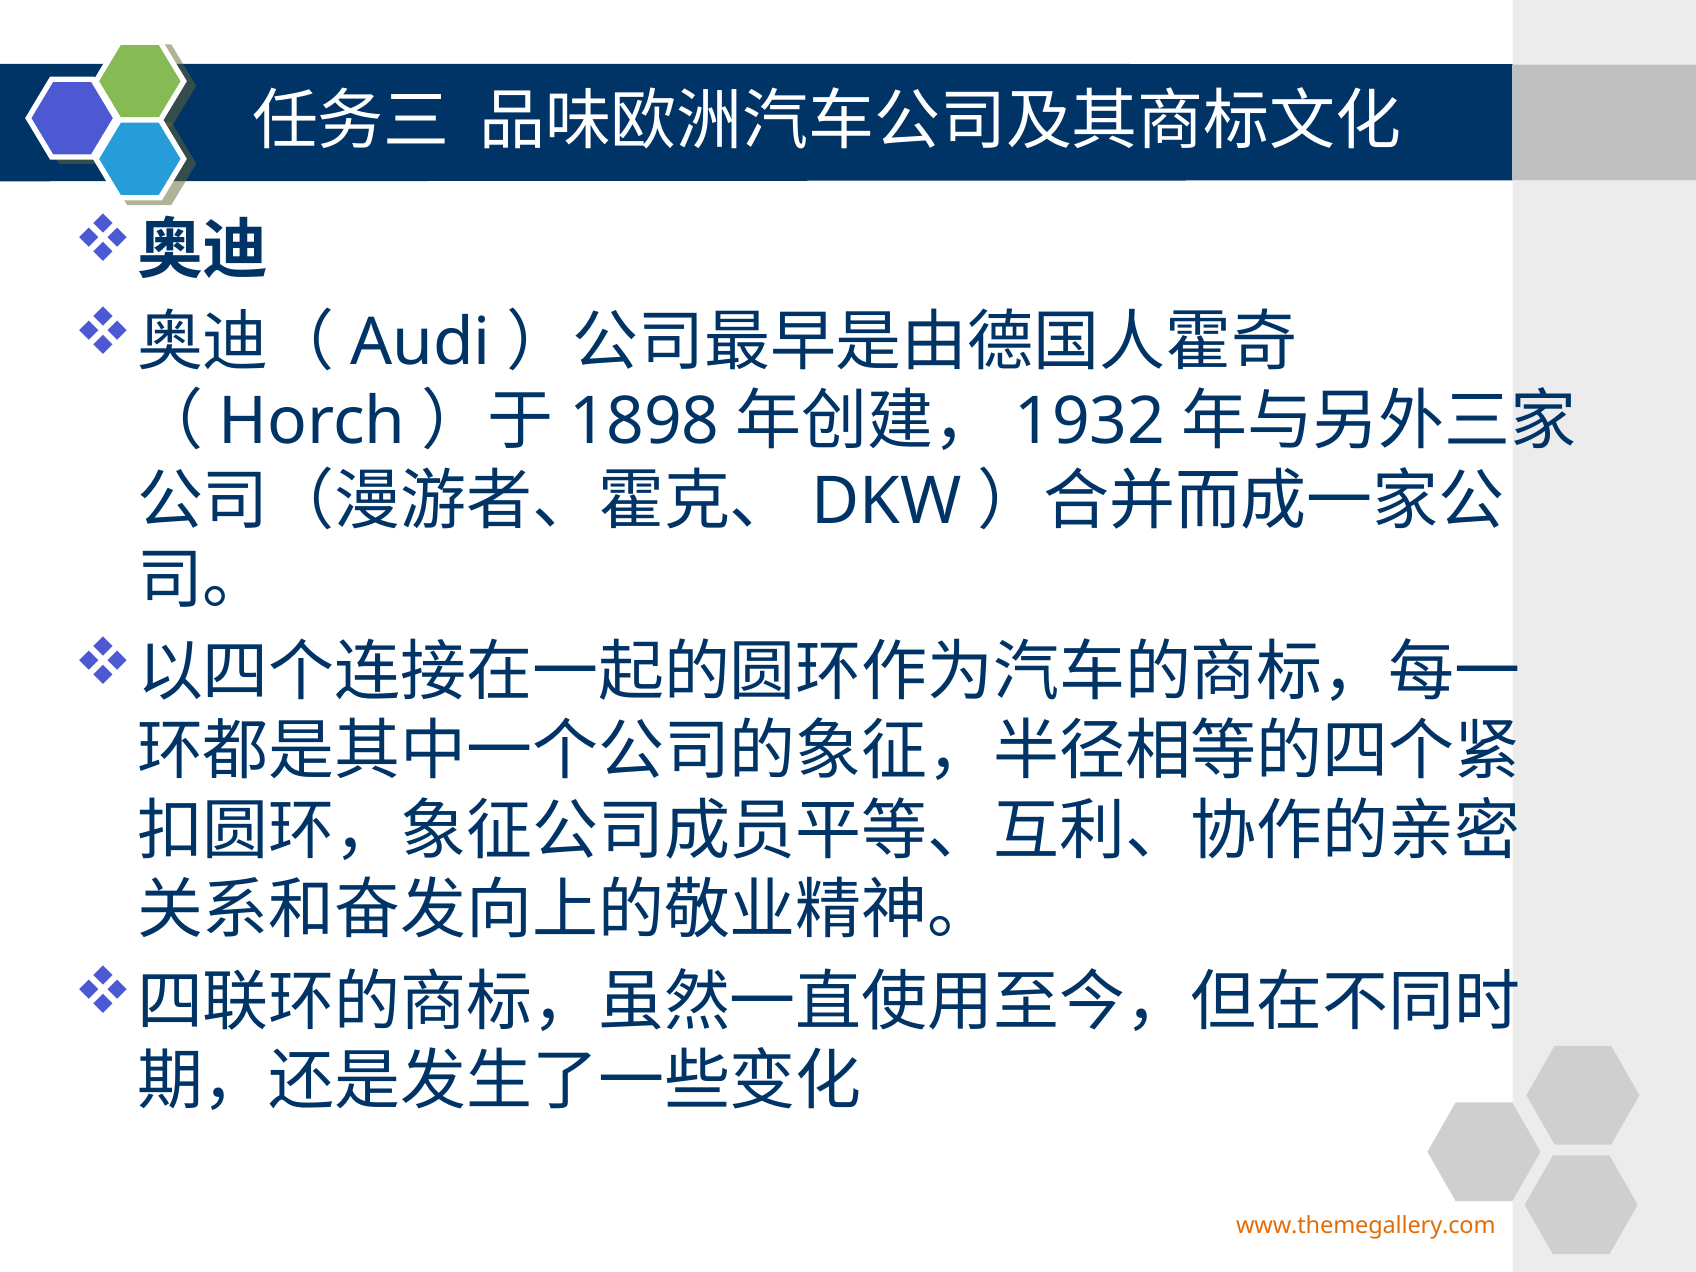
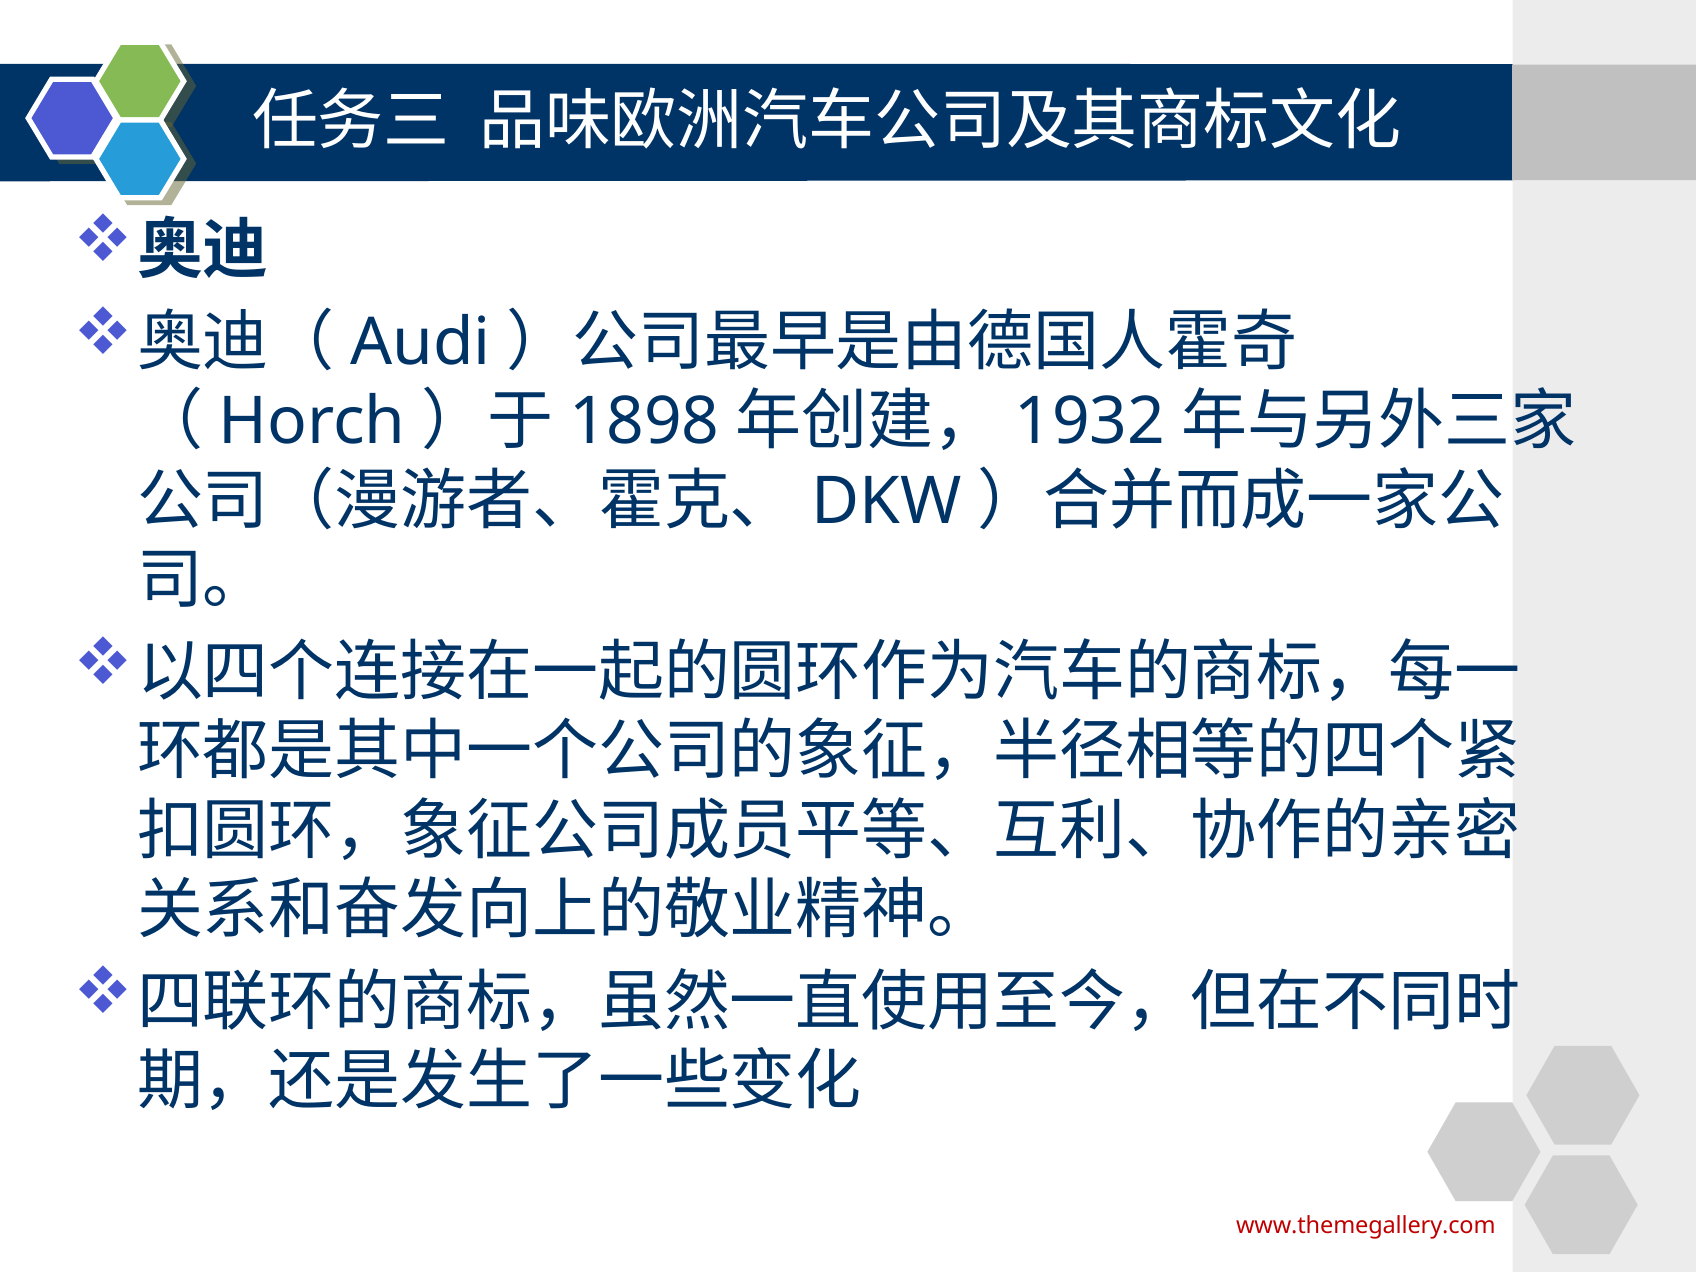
www.themegallery.com colour: orange -> red (1366, 1226)
